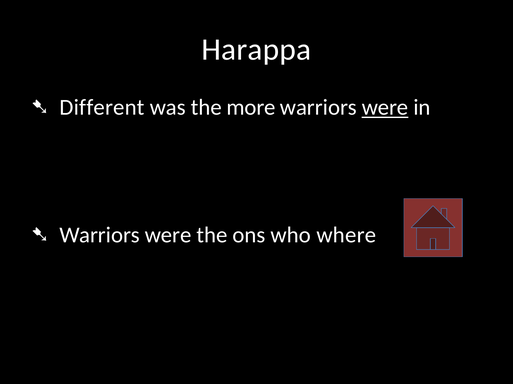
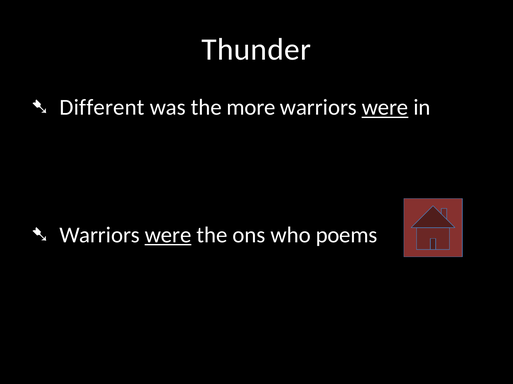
Harappa: Harappa -> Thunder (256, 50)
were underline: none -> present (168, 235)
where: where -> poems (347, 235)
